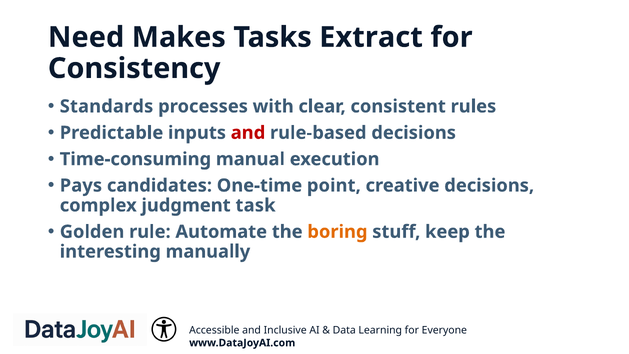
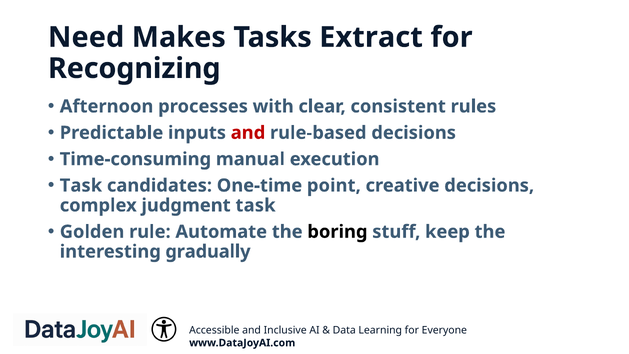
Consistency: Consistency -> Recognizing (134, 68)
Standards: Standards -> Afternoon (107, 106)
Pays: Pays -> Task (81, 185)
boring colour: orange -> black (337, 232)
manually: manually -> gradually (208, 251)
